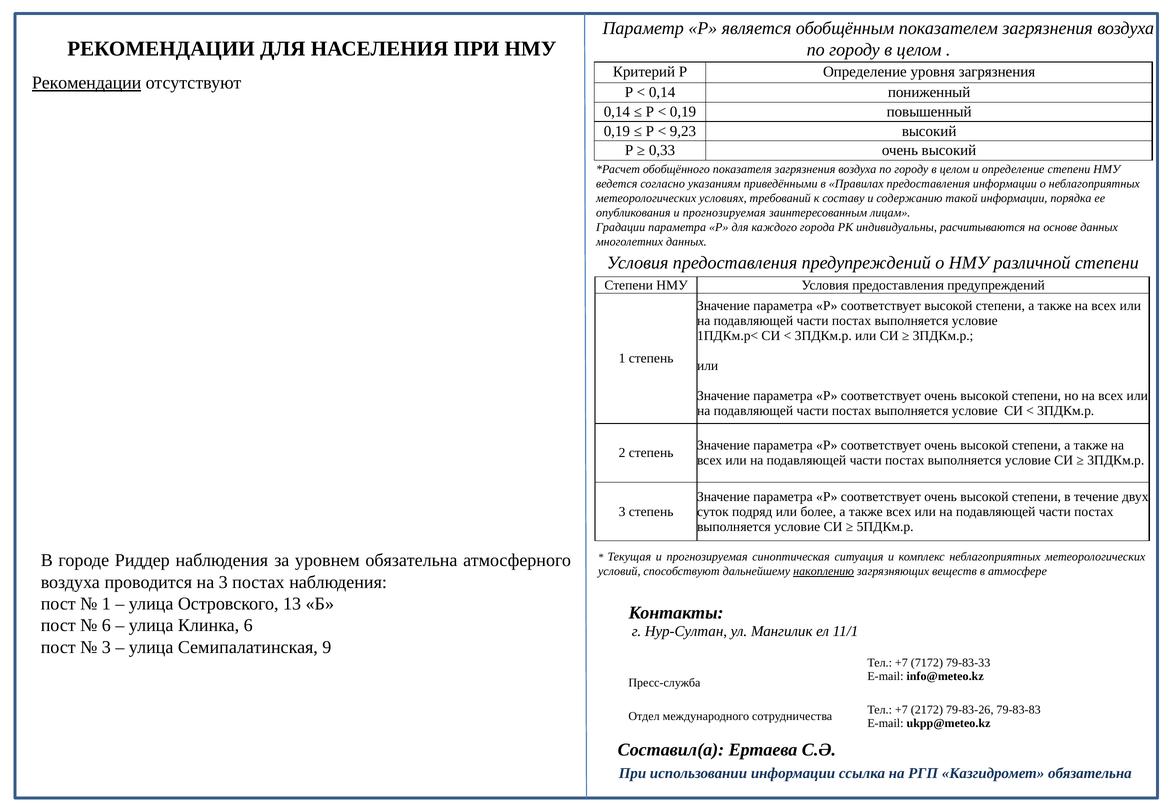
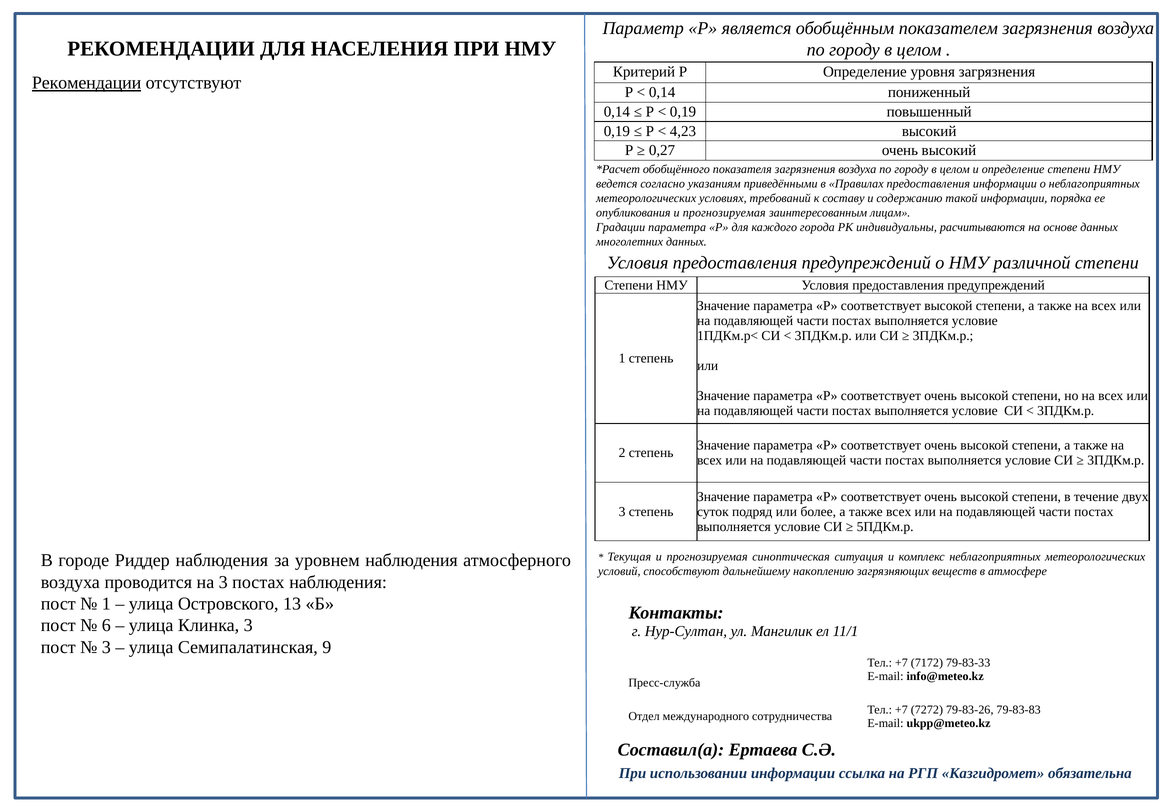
9,23: 9,23 -> 4,23 (683, 131)
0,33: 0,33 -> 0,27 (662, 150)
уровнем обязательна: обязательна -> наблюдения (412, 561)
накоплению underline: present -> none (824, 571)
Клинка 6: 6 -> 3 (248, 626)
2172: 2172 -> 7272 (927, 710)
